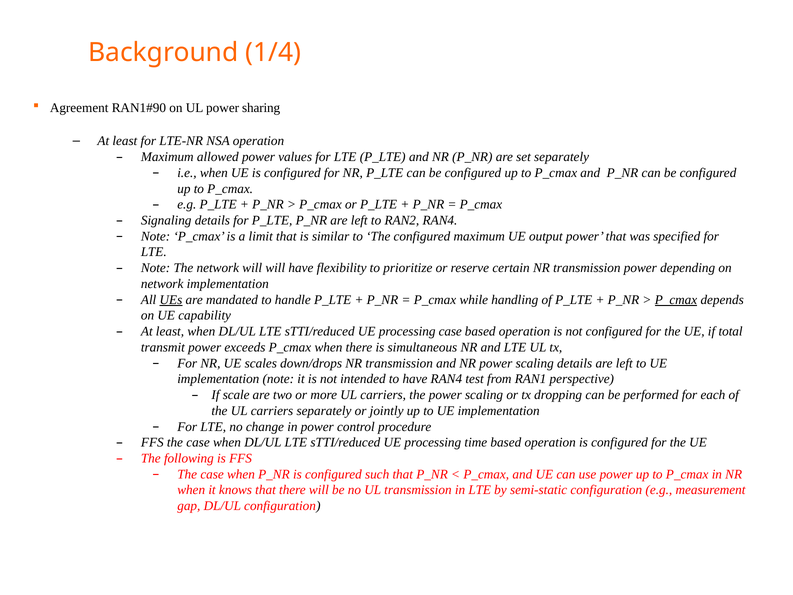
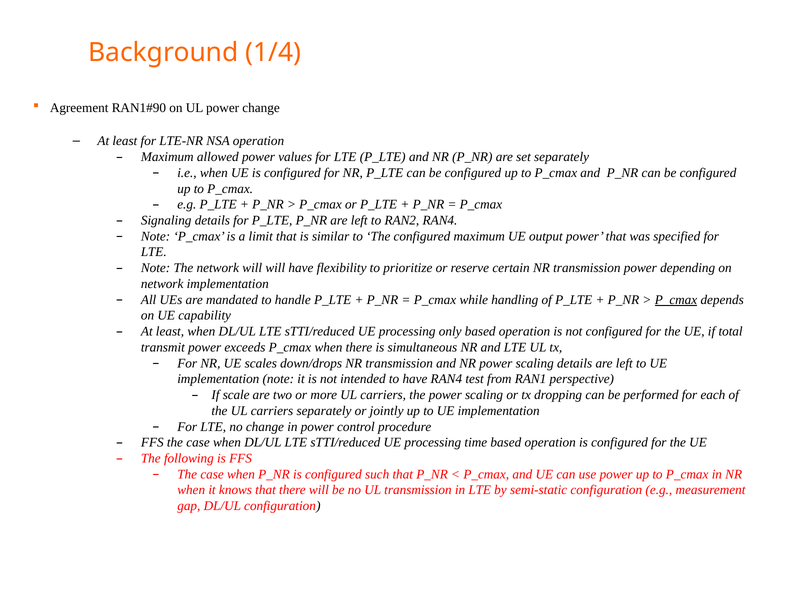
power sharing: sharing -> change (261, 108)
UEs underline: present -> none (171, 300)
processing case: case -> only (450, 331)
